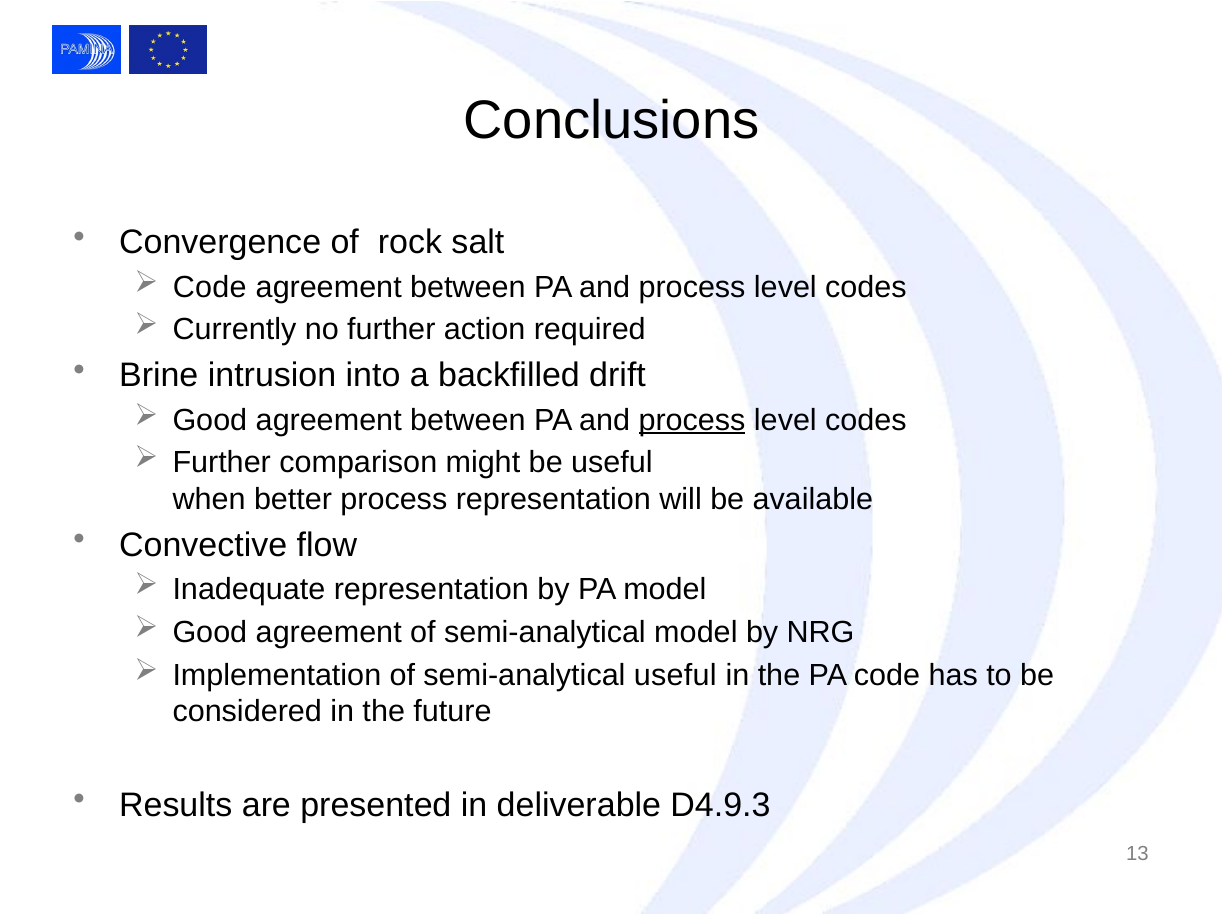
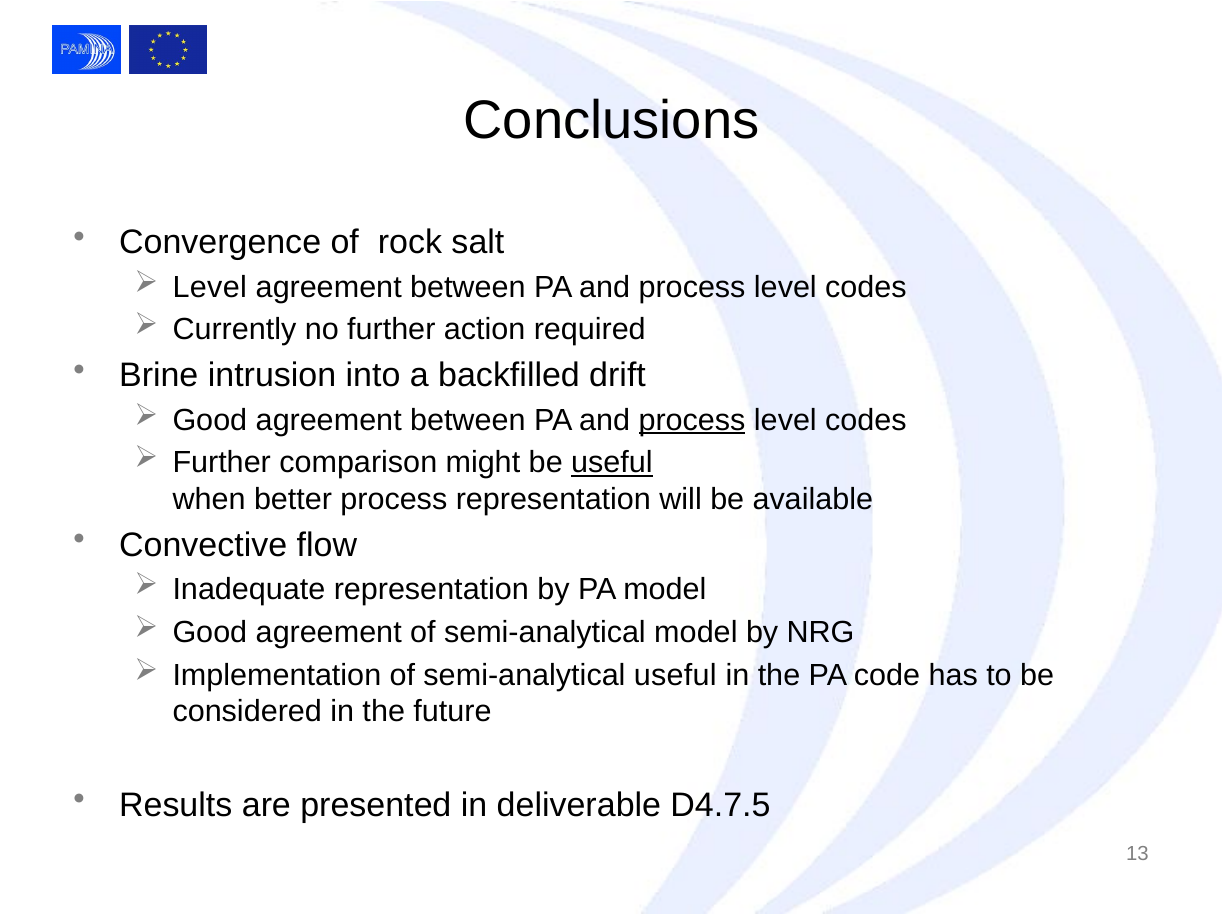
Code: Code -> Level (210, 287)
useful underline: none -> present (612, 463)
D4.9.3: D4.9.3 -> D4.7.5 (720, 806)
